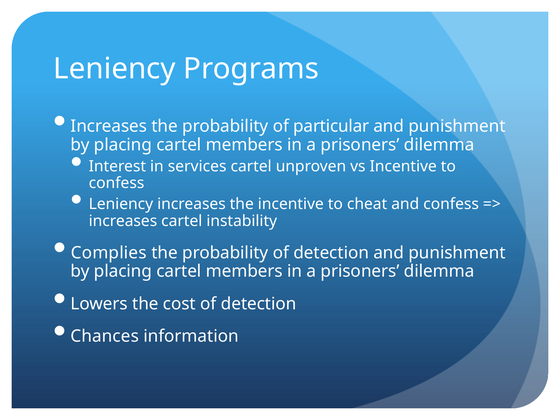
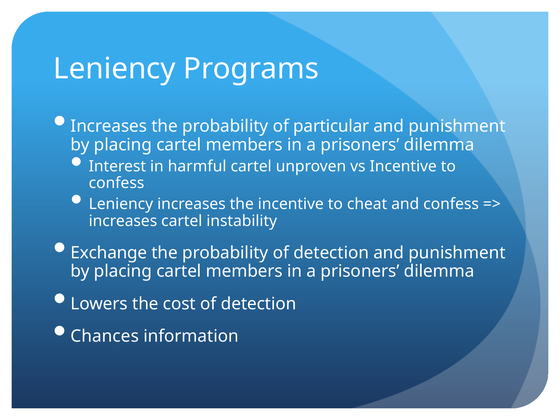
services: services -> harmful (197, 166)
Complies: Complies -> Exchange (109, 253)
